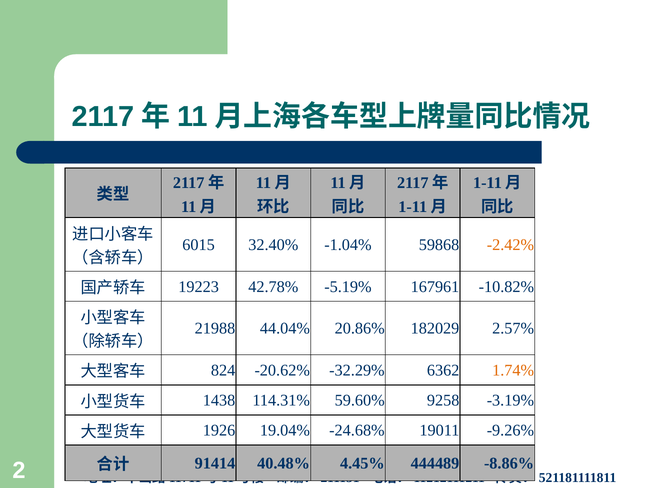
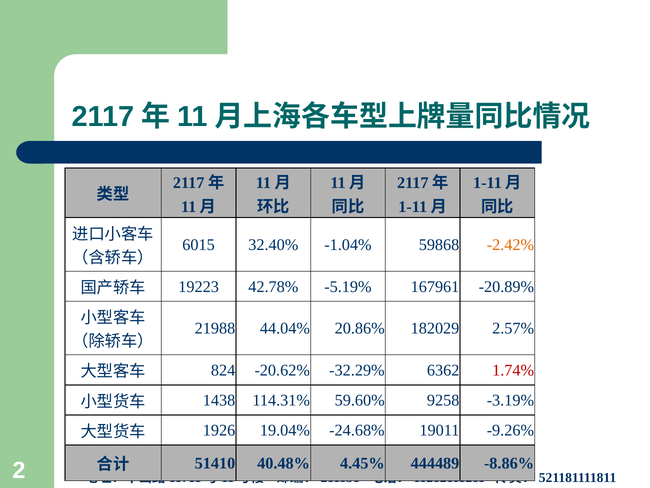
-10.82%: -10.82% -> -20.89% (506, 286)
1.74% colour: orange -> red (513, 370)
91414: 91414 -> 51410 (215, 463)
